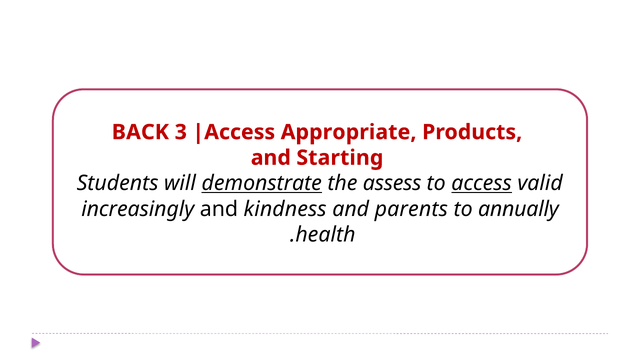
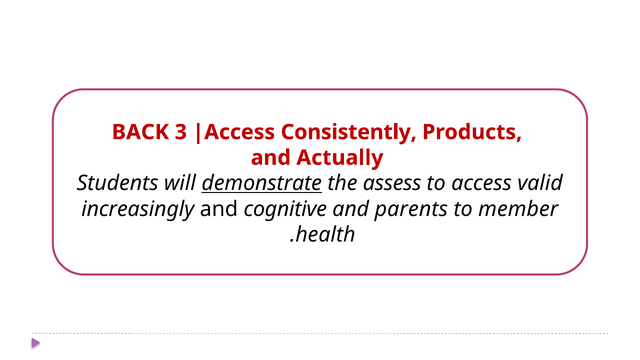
Appropriate: Appropriate -> Consistently (349, 132)
Starting: Starting -> Actually (340, 158)
access underline: present -> none (482, 183)
kindness: kindness -> cognitive (285, 209)
annually: annually -> member (518, 209)
